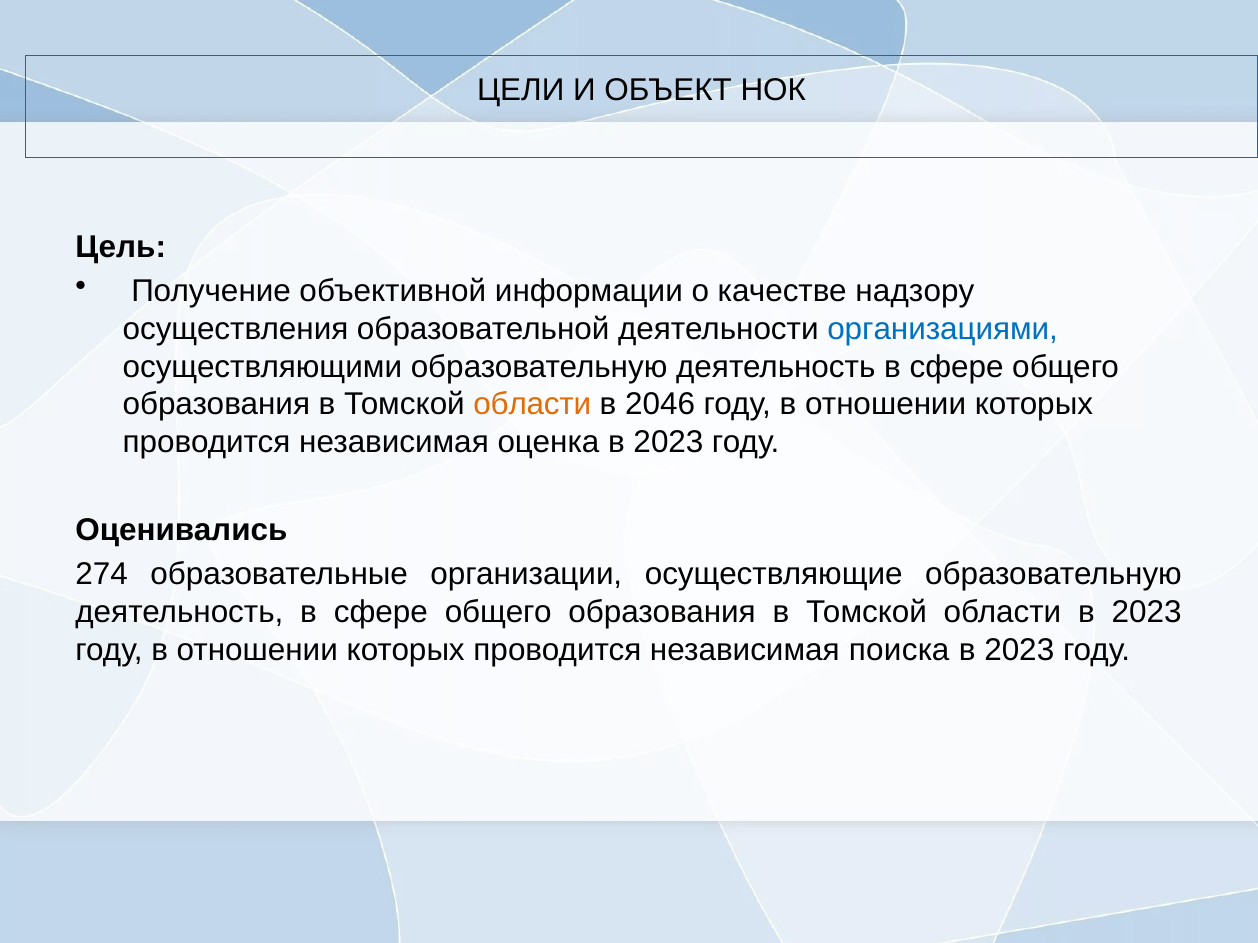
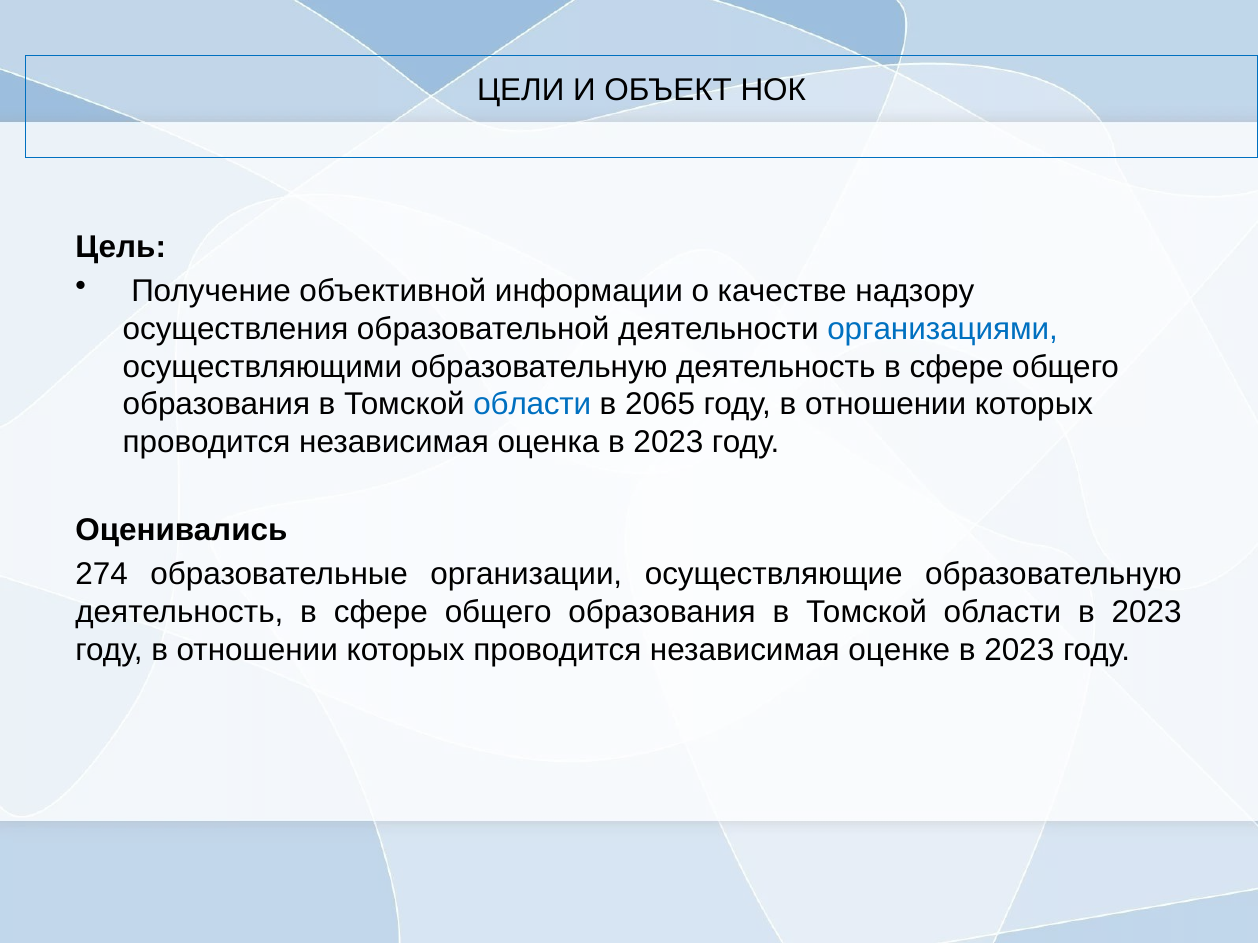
области colour: orange -> blue (532, 405)
2046: 2046 -> 2065 (660, 405)
поиска: поиска -> оценке (899, 650)
